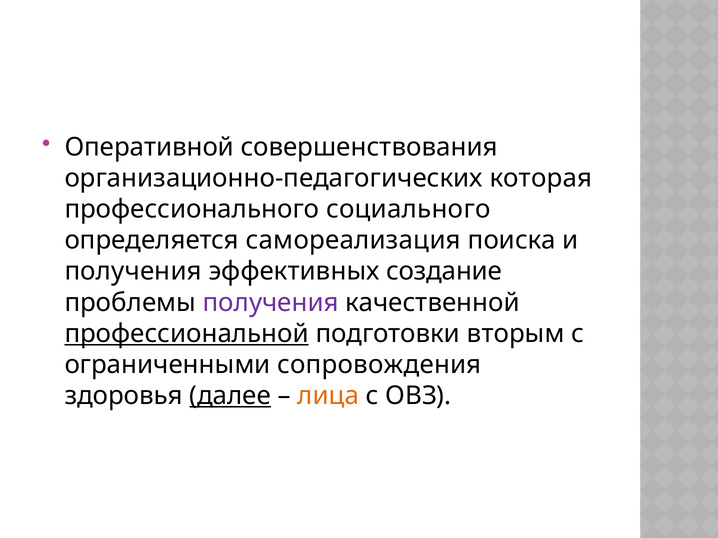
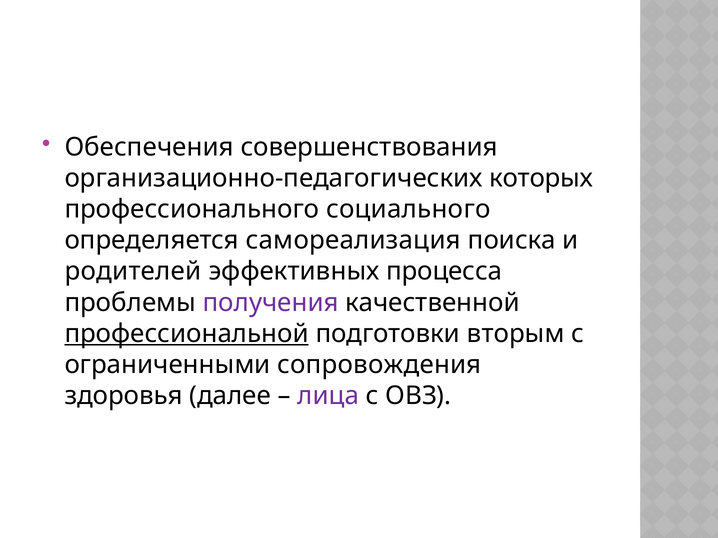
Оперативной: Оперативной -> Обеспечения (149, 147)
которая: которая -> которых (541, 178)
получения: получения -> родителей (133, 272)
создание: создание -> процесса (444, 272)
далее underline: present -> none (230, 396)
лица colour: orange -> purple (328, 396)
